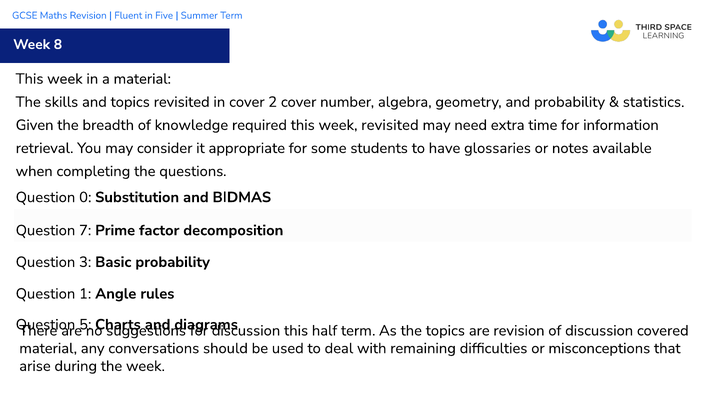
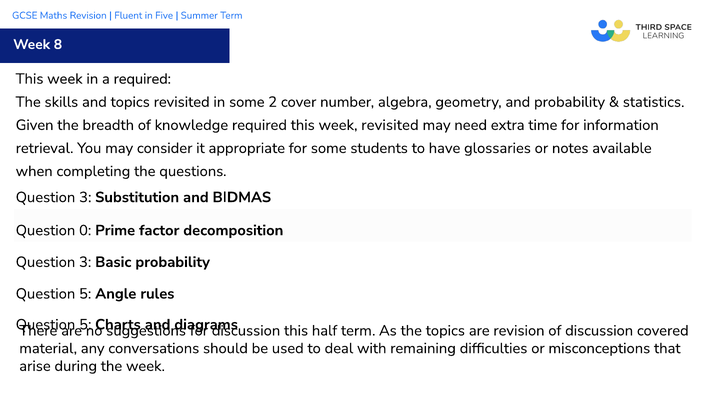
a material: material -> required (142, 79)
in cover: cover -> some (247, 102)
0: 0 -> 3 (85, 197)
7: 7 -> 0 (85, 230)
1: 1 -> 5 (85, 294)
